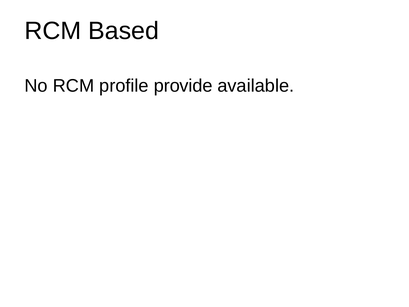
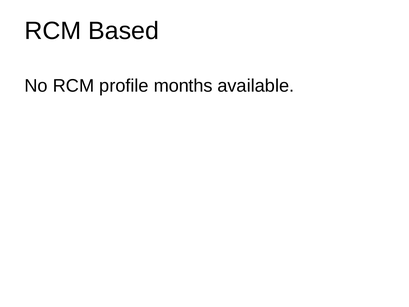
provide: provide -> months (183, 86)
